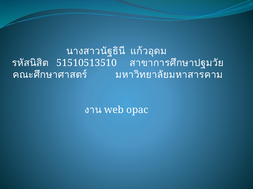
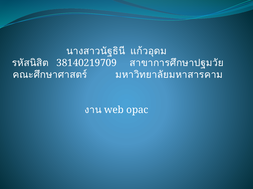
51510513510: 51510513510 -> 38140219709 (87, 63)
